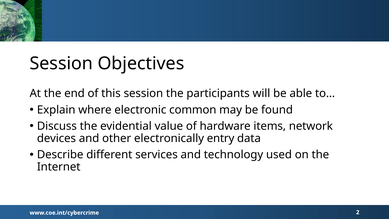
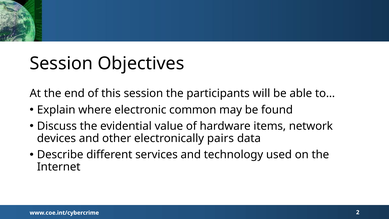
entry: entry -> pairs (220, 138)
